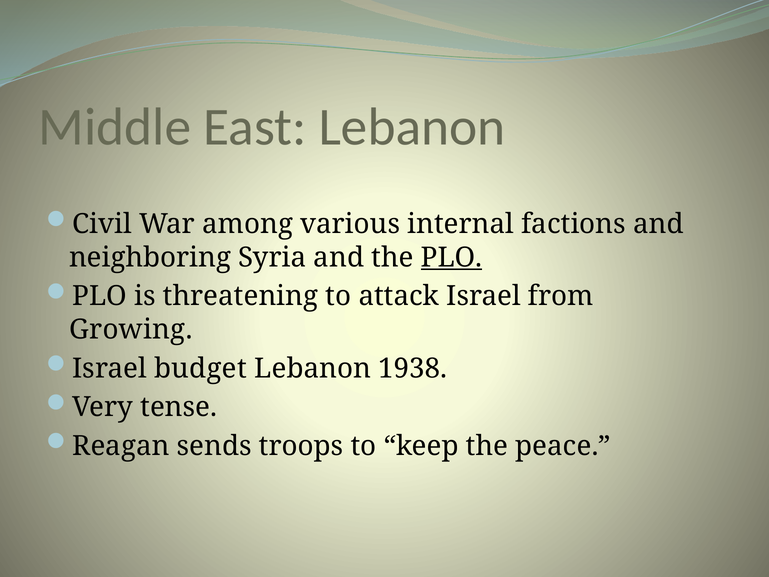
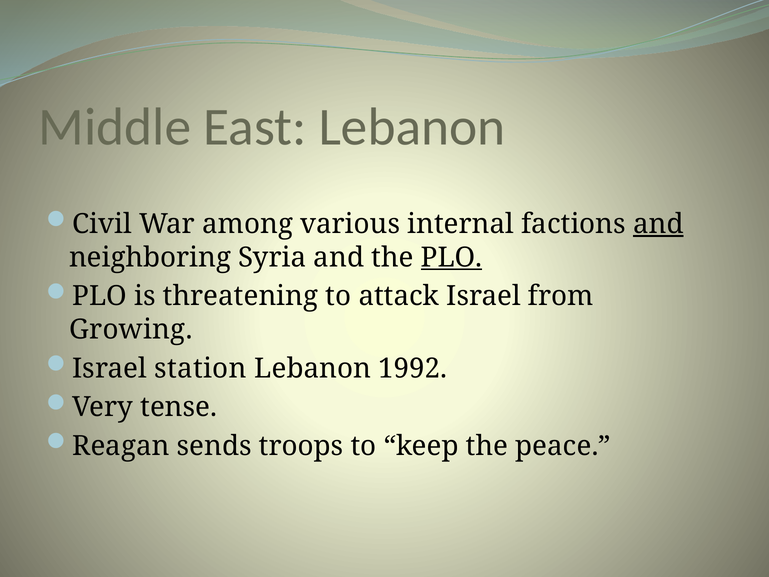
and underline: none -> present (658, 224)
budget: budget -> station (200, 368)
1938: 1938 -> 1992 (413, 368)
